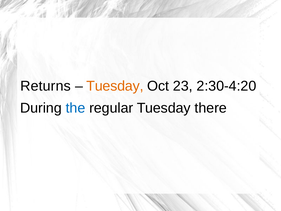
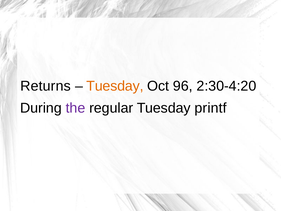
23: 23 -> 96 (183, 86)
the colour: blue -> purple (75, 108)
there: there -> printf (211, 108)
